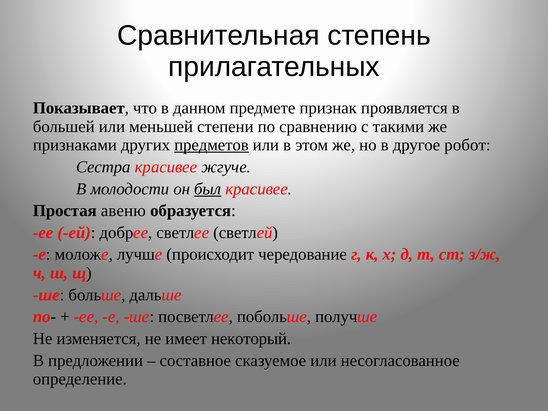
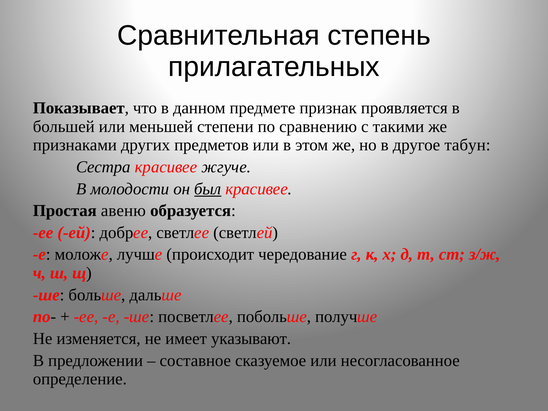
предметов underline: present -> none (211, 145)
робот: робот -> табун (468, 145)
некоторый: некоторый -> указывают (251, 339)
